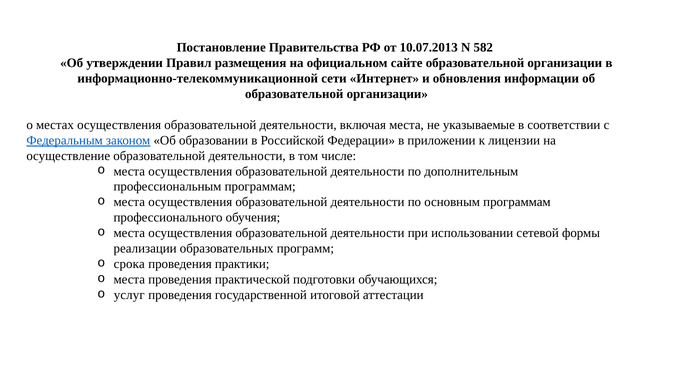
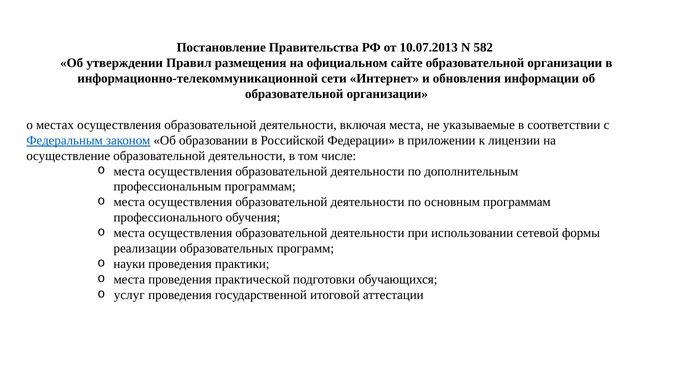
срока: срока -> науки (129, 265)
